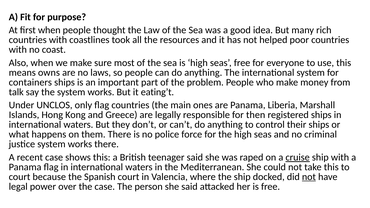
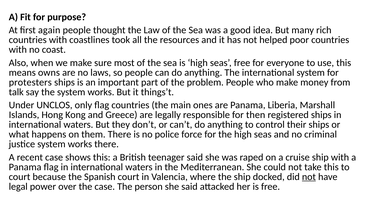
first when: when -> again (49, 30)
containers: containers -> protesters (30, 82)
eating’t: eating’t -> things’t (157, 92)
cruise underline: present -> none (298, 157)
